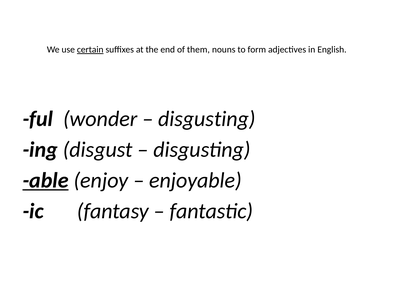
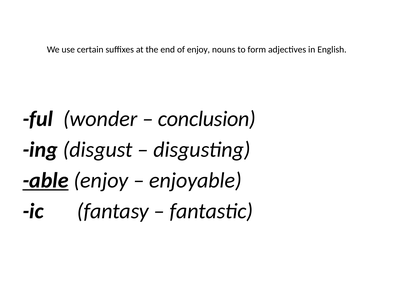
certain underline: present -> none (90, 50)
of them: them -> enjoy (198, 50)
disgusting: disgusting -> conclusion (207, 119)
